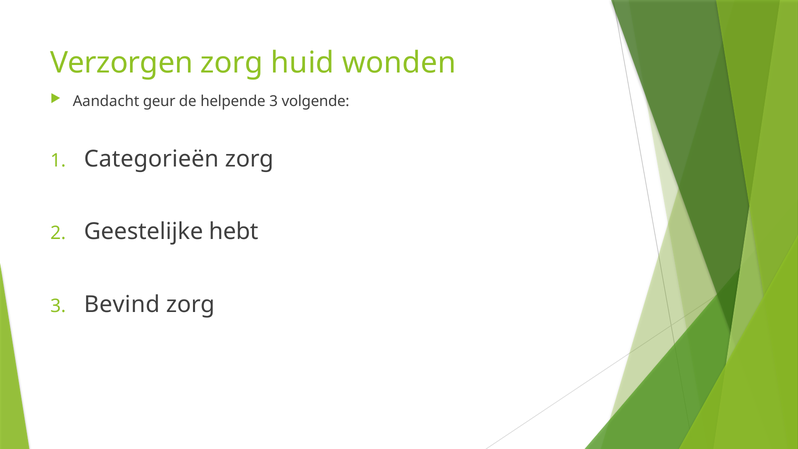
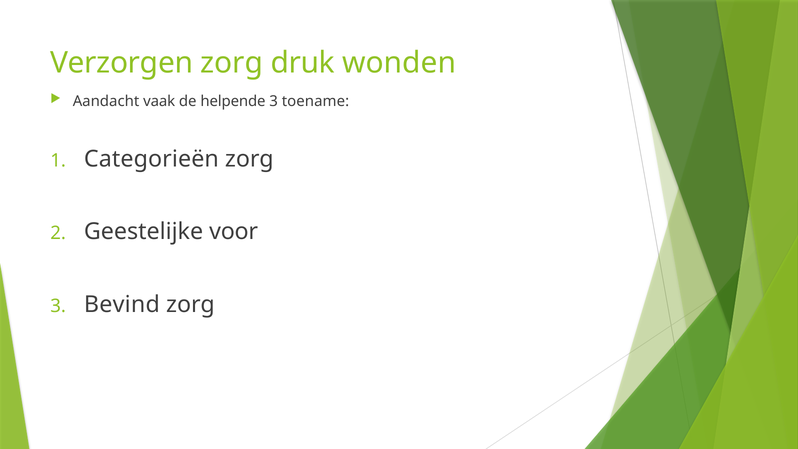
huid: huid -> druk (303, 63)
geur: geur -> vaak (159, 101)
volgende: volgende -> toename (315, 101)
hebt: hebt -> voor (234, 232)
